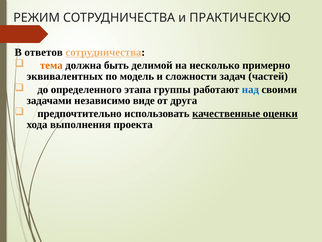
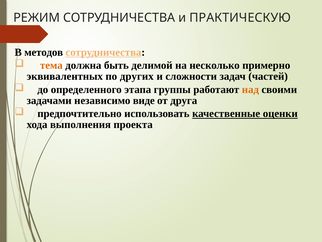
ответов: ответов -> методов (44, 52)
модель: модель -> других (137, 76)
над colour: blue -> orange (250, 89)
